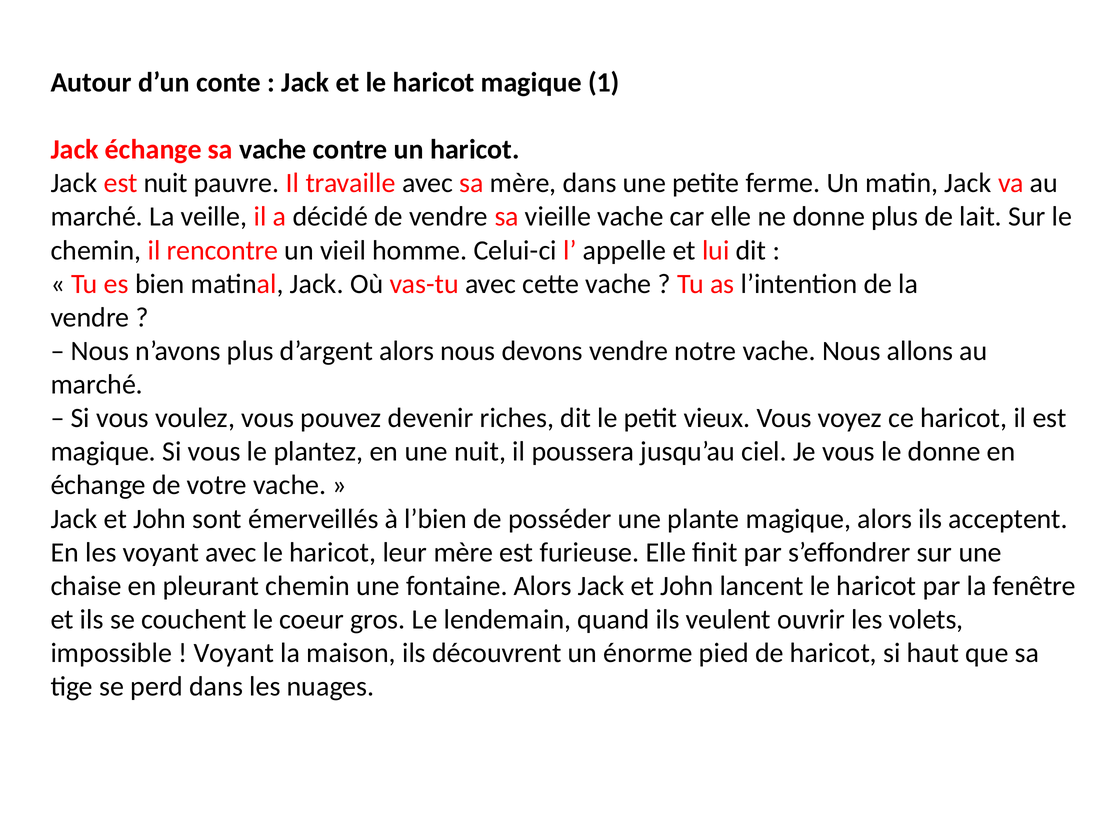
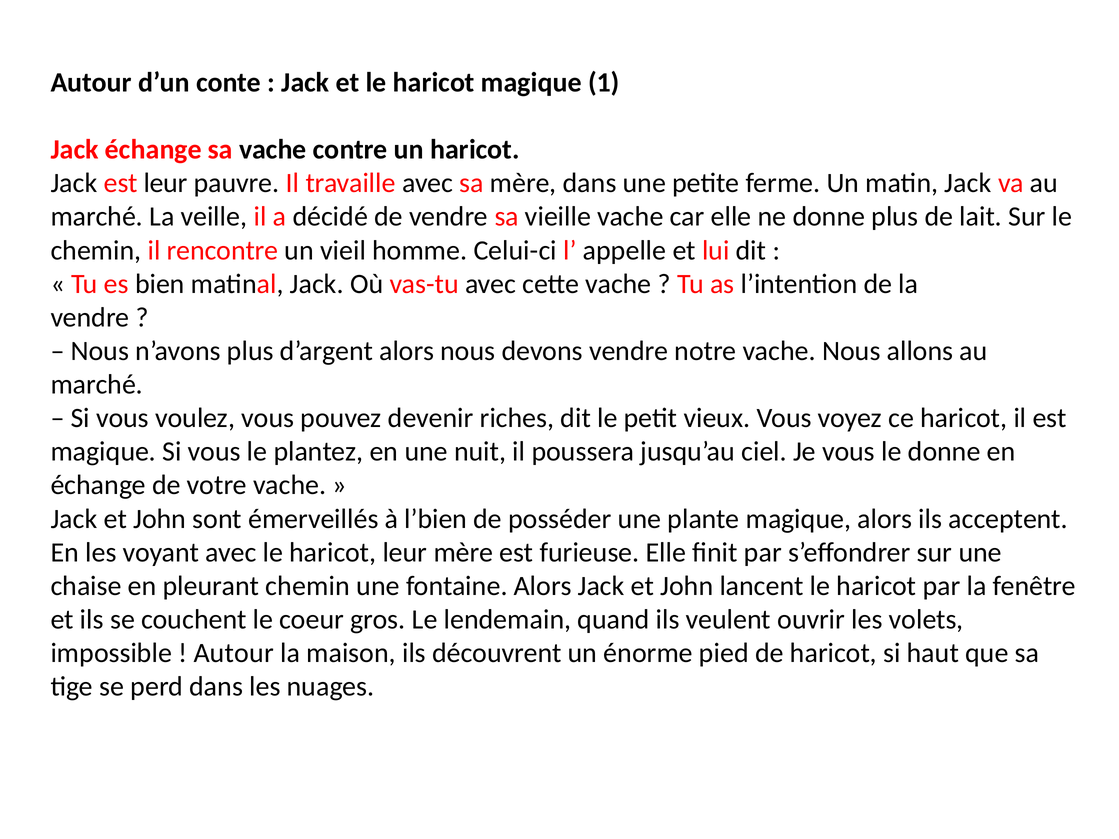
est nuit: nuit -> leur (166, 183)
Voyant: Voyant -> Autour (234, 653)
